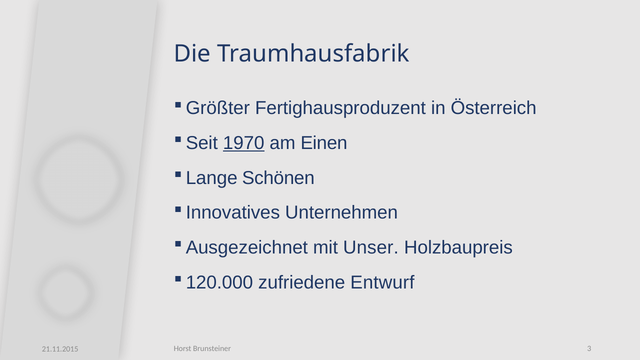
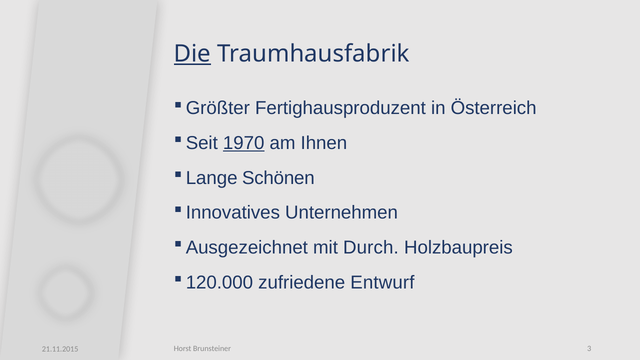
Die underline: none -> present (192, 54)
Einen: Einen -> Ihnen (324, 143)
Unser: Unser -> Durch (371, 248)
